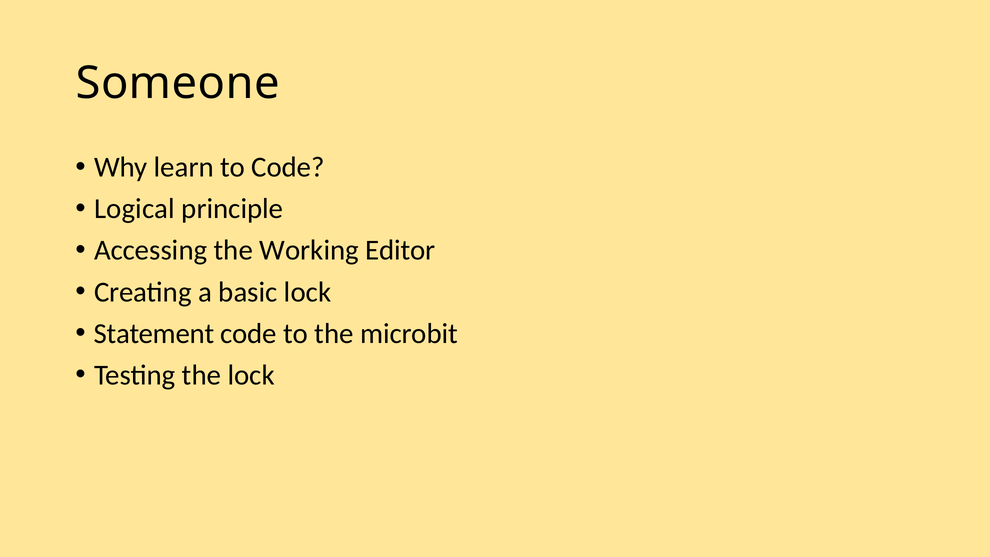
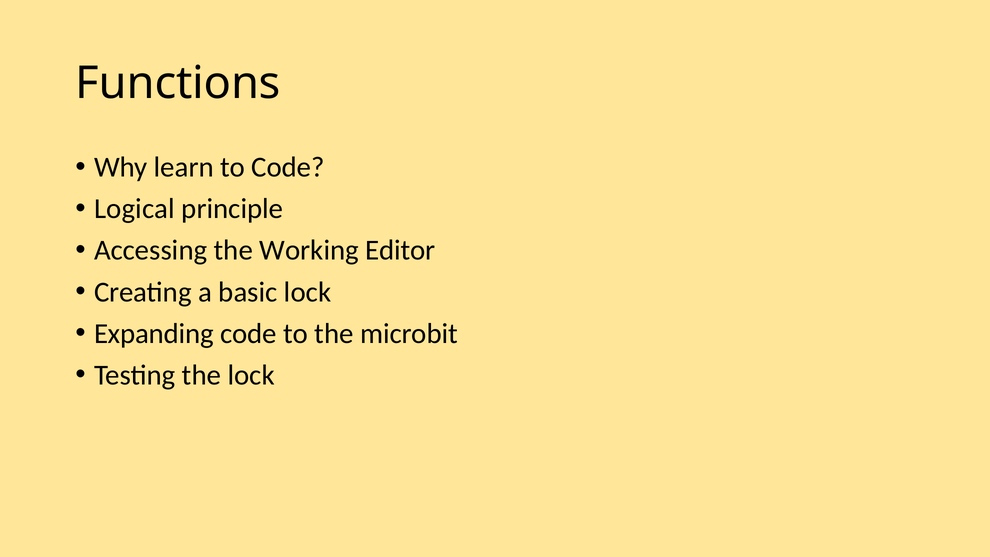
Someone: Someone -> Functions (178, 83)
Statement: Statement -> Expanding (154, 333)
